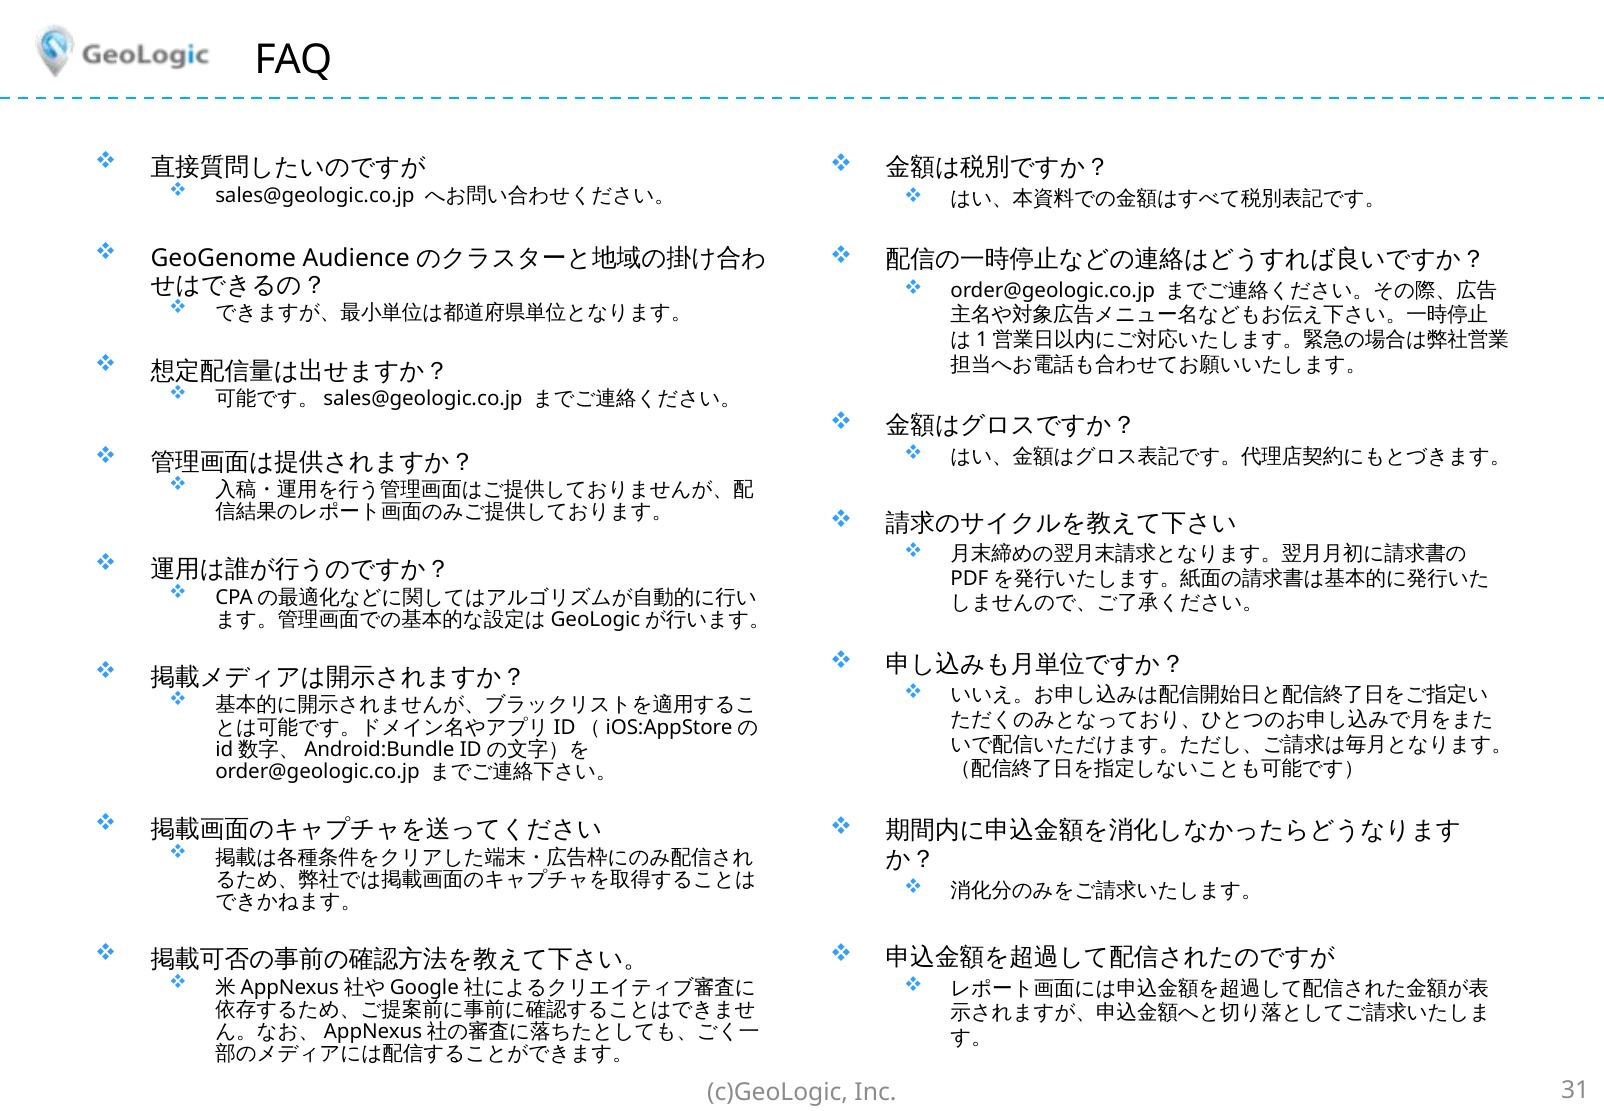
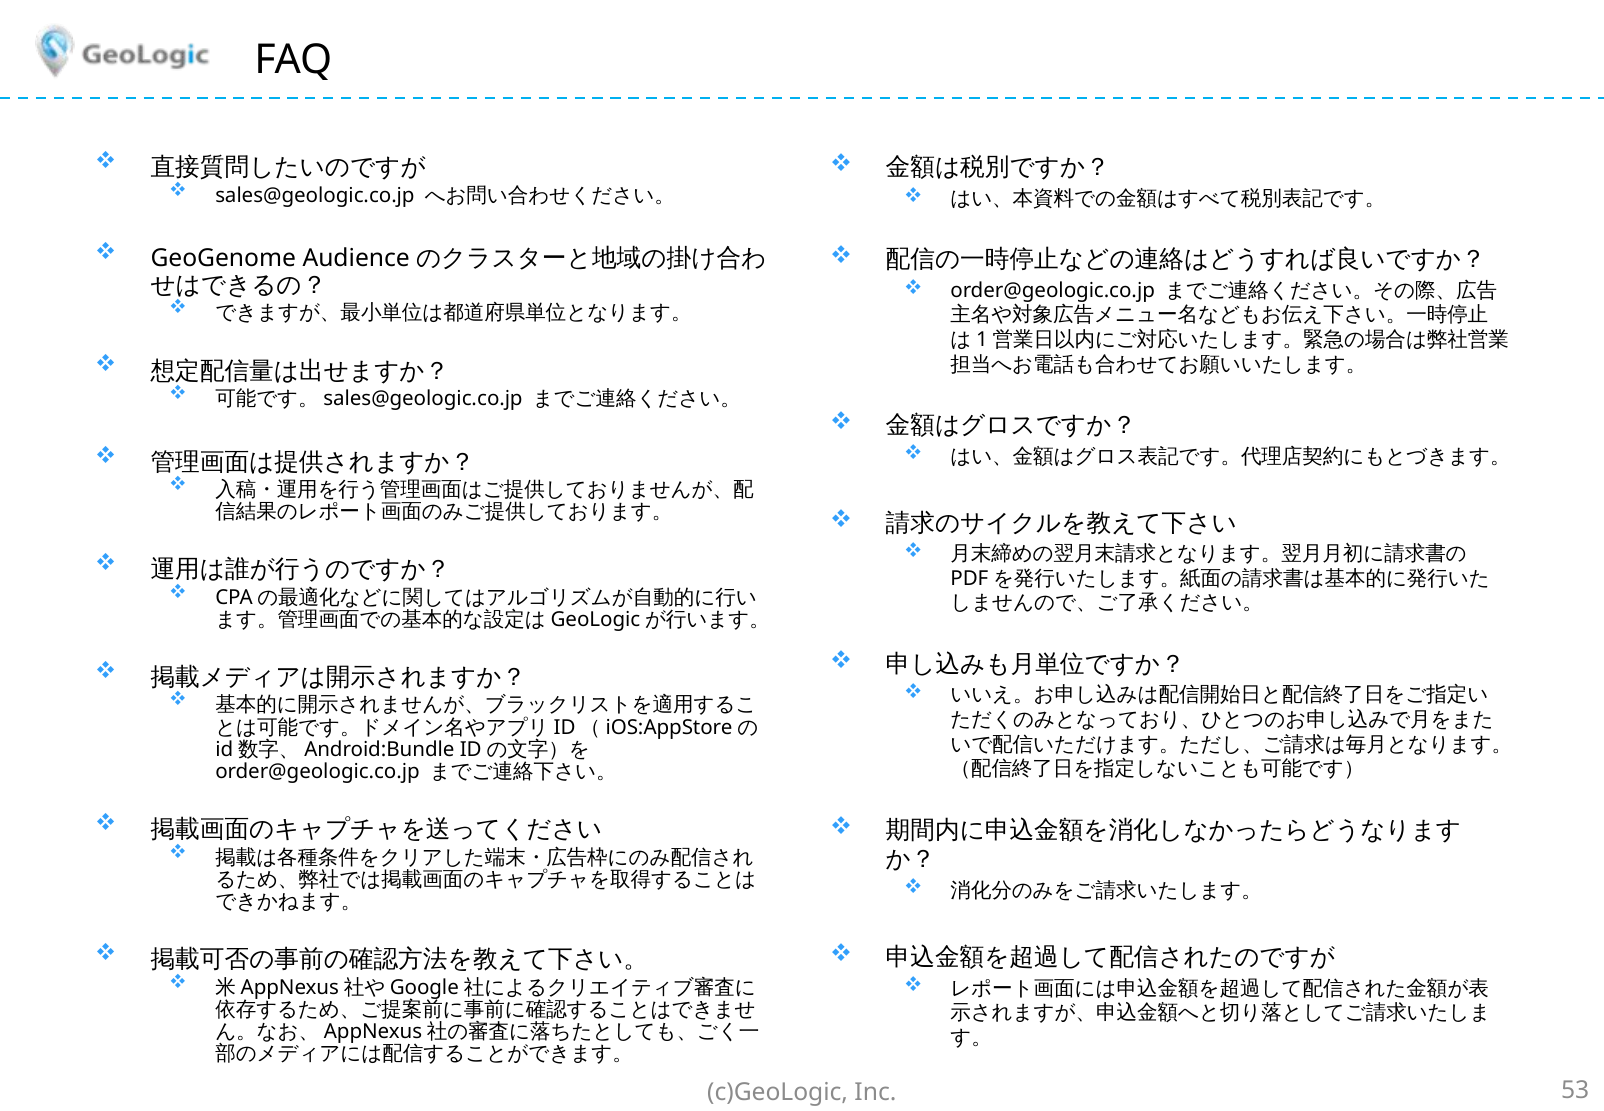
31: 31 -> 53 (1575, 1090)
